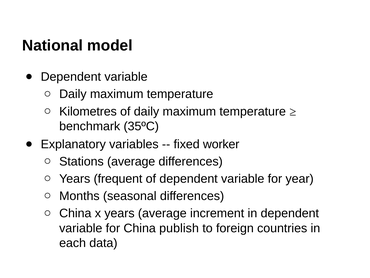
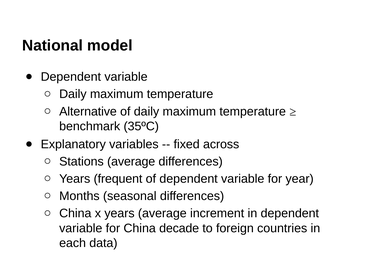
Kilometres: Kilometres -> Alternative (88, 111)
worker: worker -> across (221, 144)
publish: publish -> decade (179, 228)
